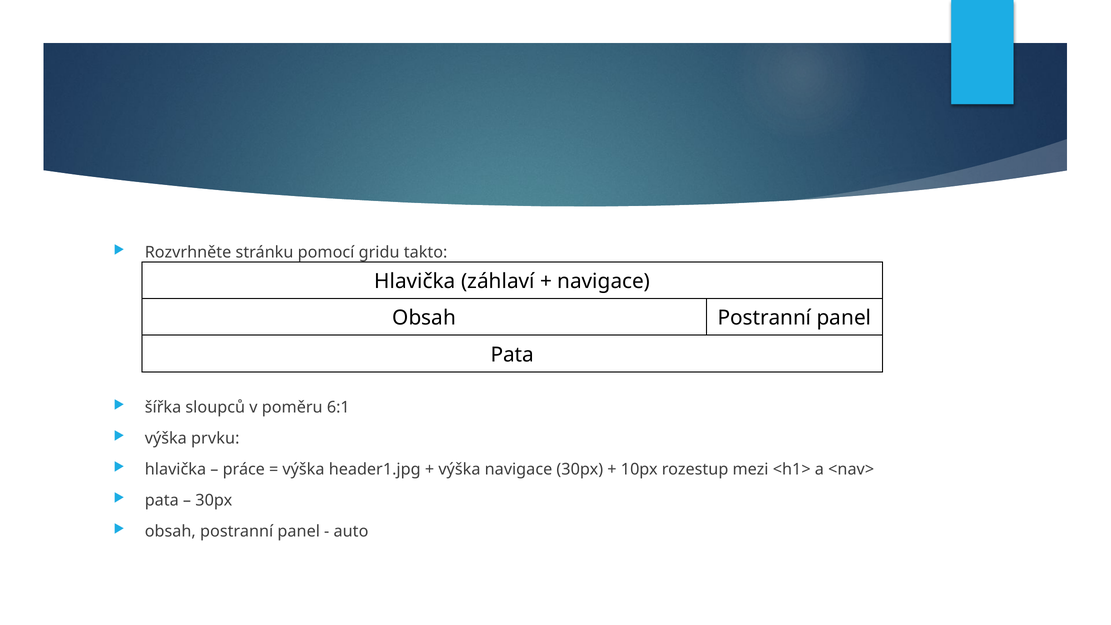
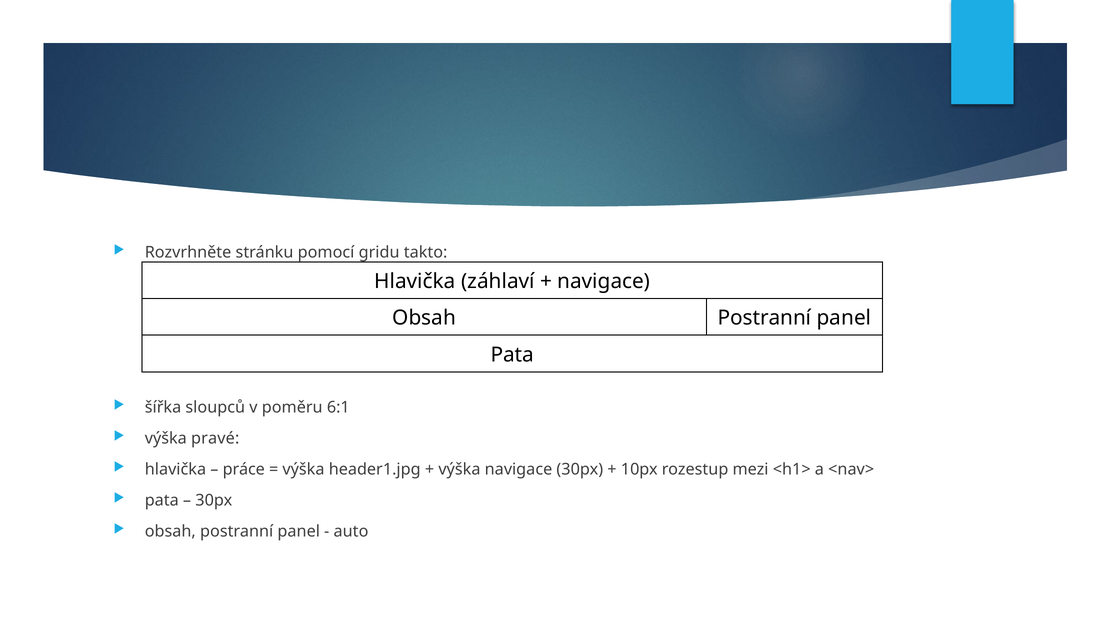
prvku: prvku -> pravé (215, 438)
